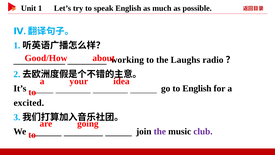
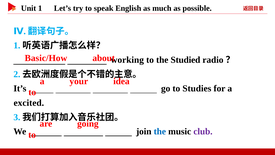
Good/How: Good/How -> Basic/How (46, 58)
Laughs: Laughs -> Studied (185, 60)
to English: English -> Studies (197, 88)
the colour: purple -> blue (160, 131)
